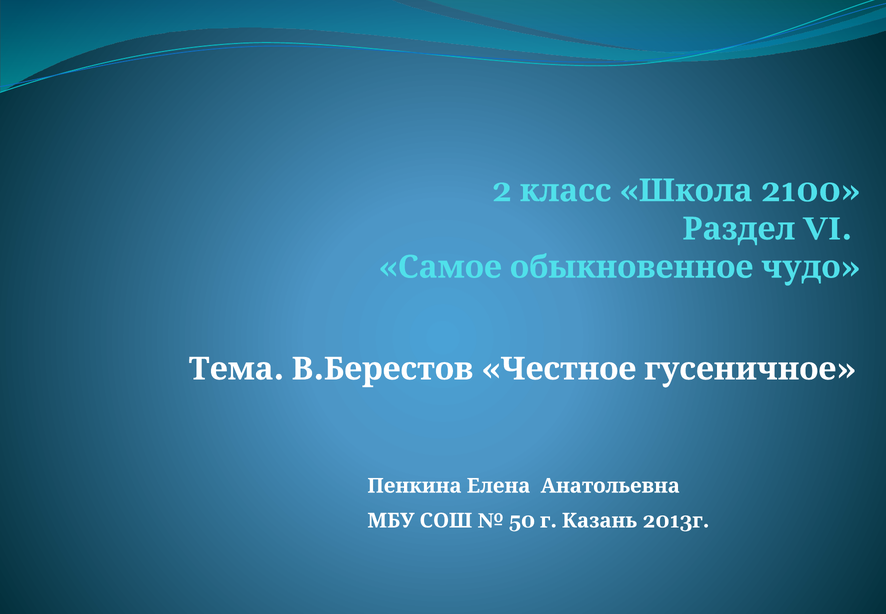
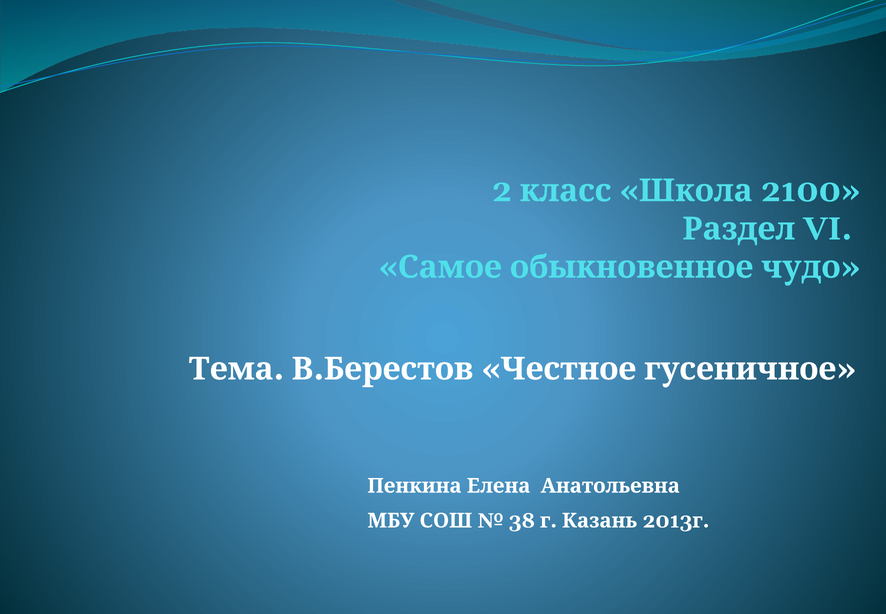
50: 50 -> 38 (522, 520)
